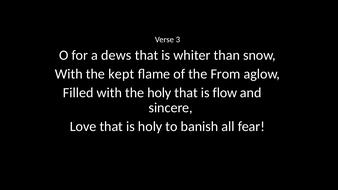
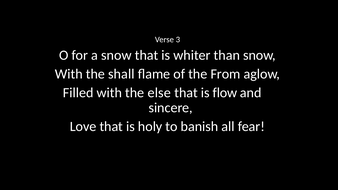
a dews: dews -> snow (116, 55)
kept: kept -> shall (121, 74)
the holy: holy -> else (159, 93)
